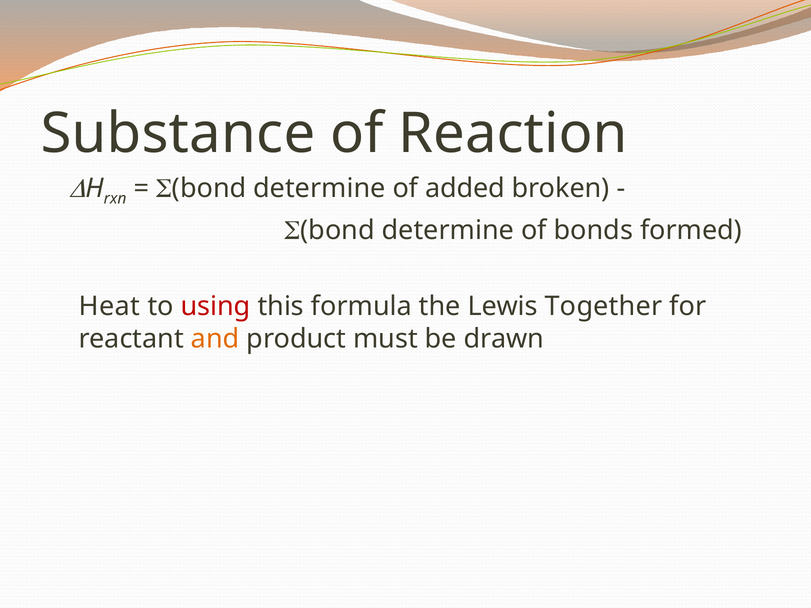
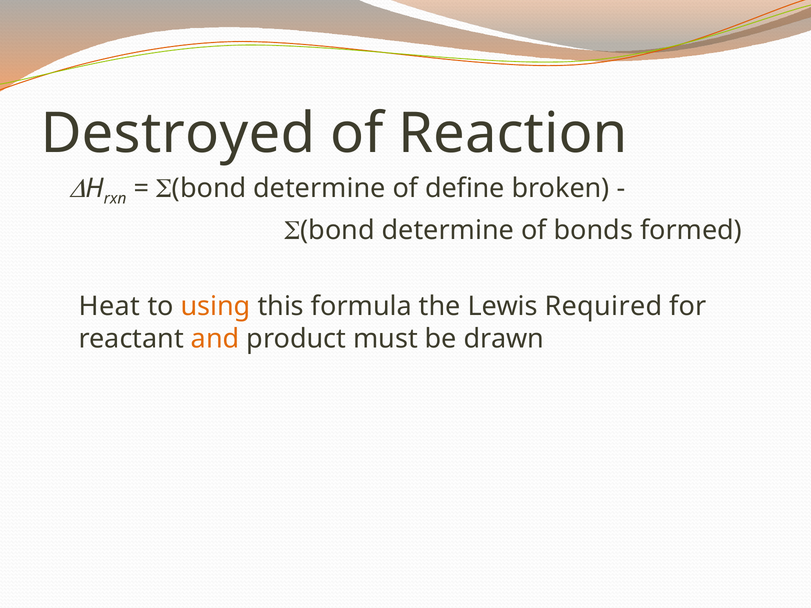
Substance: Substance -> Destroyed (178, 134)
added: added -> define (465, 188)
using colour: red -> orange (216, 306)
Together: Together -> Required (603, 306)
